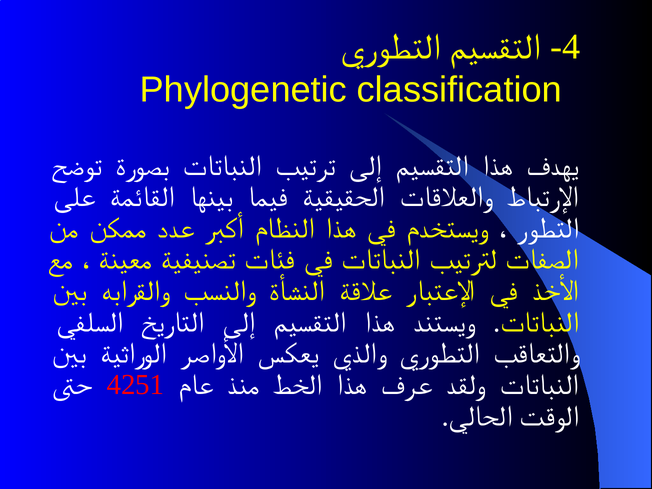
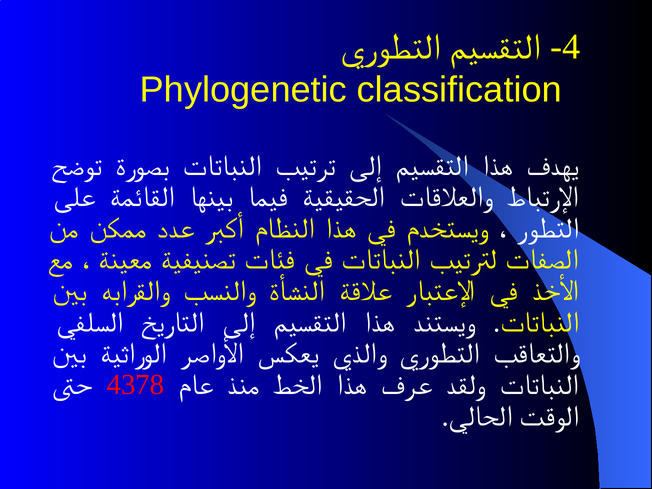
4251: 4251 -> 4378 (135, 385)
